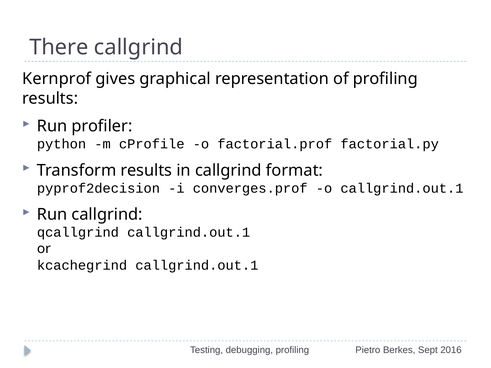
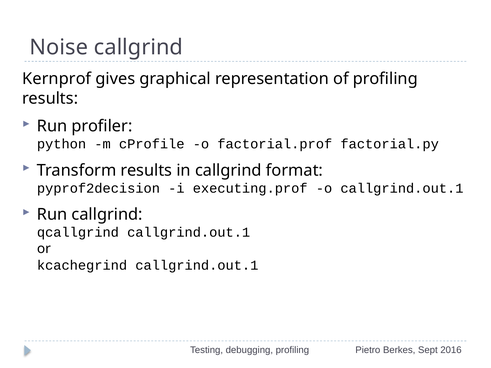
There: There -> Noise (59, 47)
converges.prof: converges.prof -> executing.prof (250, 188)
